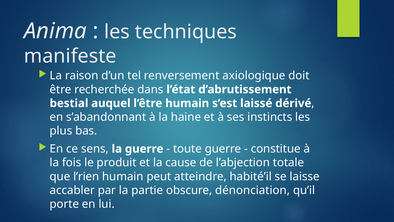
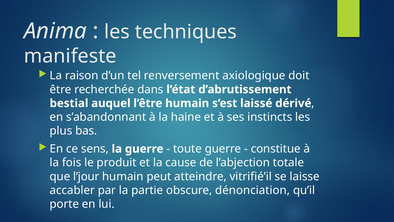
l’rien: l’rien -> l’jour (86, 176)
habité’il: habité’il -> vitrifié’il (251, 176)
